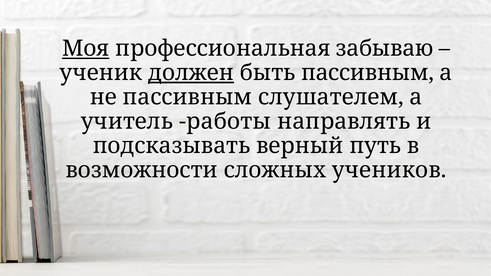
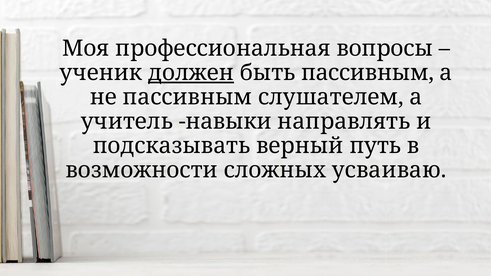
Моя underline: present -> none (86, 49)
забываю: забываю -> вопросы (385, 49)
работы: работы -> навыки (225, 121)
учеников: учеников -> усваиваю (389, 170)
